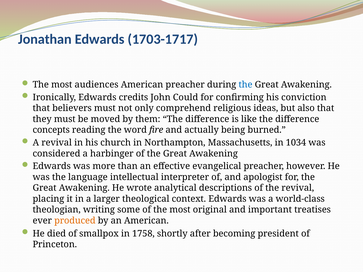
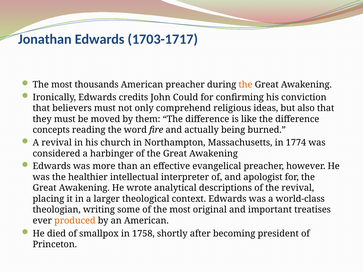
audiences: audiences -> thousands (97, 85)
the colour: blue -> orange (246, 85)
1034: 1034 -> 1774 (296, 143)
language: language -> healthier (88, 177)
